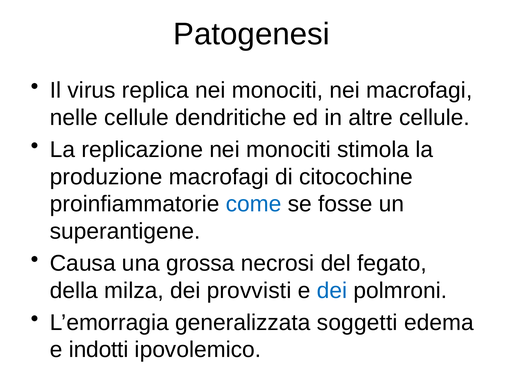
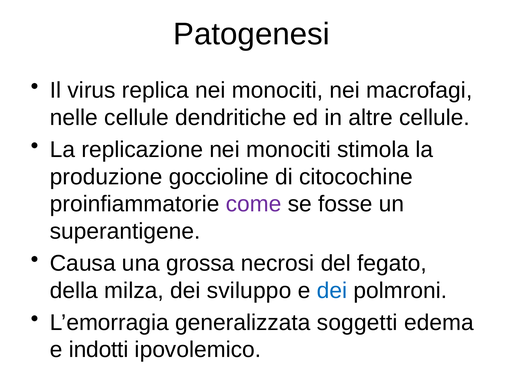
produzione macrofagi: macrofagi -> goccioline (219, 177)
come colour: blue -> purple (254, 204)
provvisti: provvisti -> sviluppo (249, 291)
